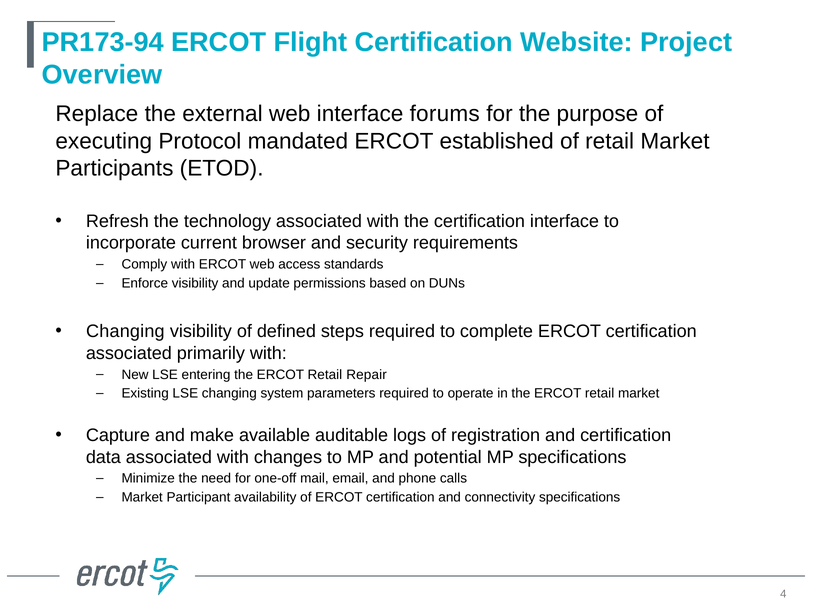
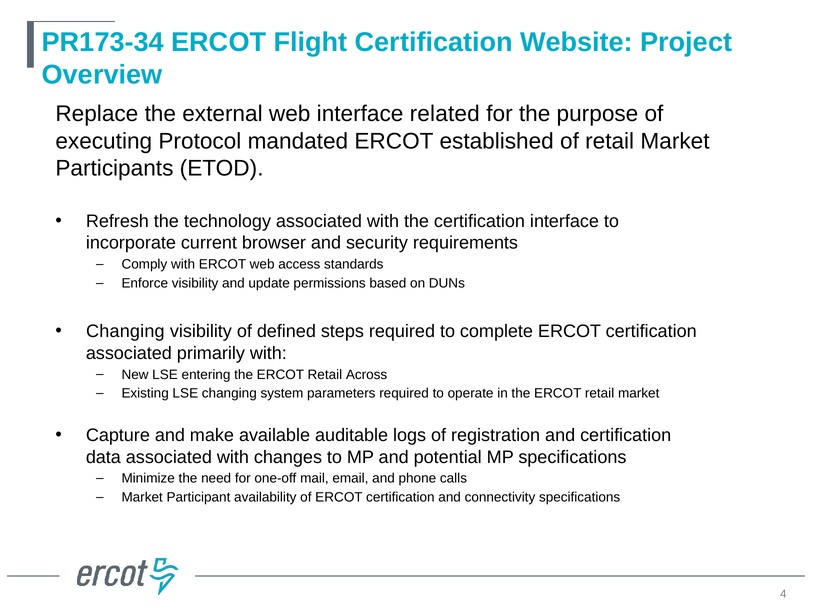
PR173-94: PR173-94 -> PR173-34 (103, 42)
forums: forums -> related (445, 114)
Repair: Repair -> Across (367, 374)
